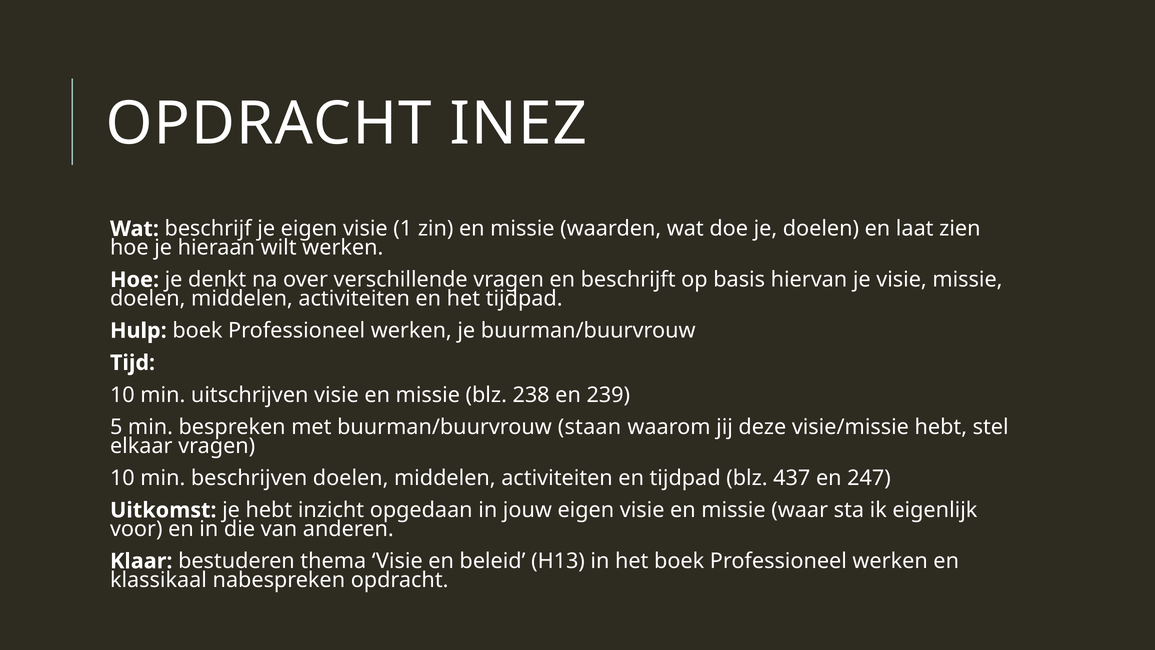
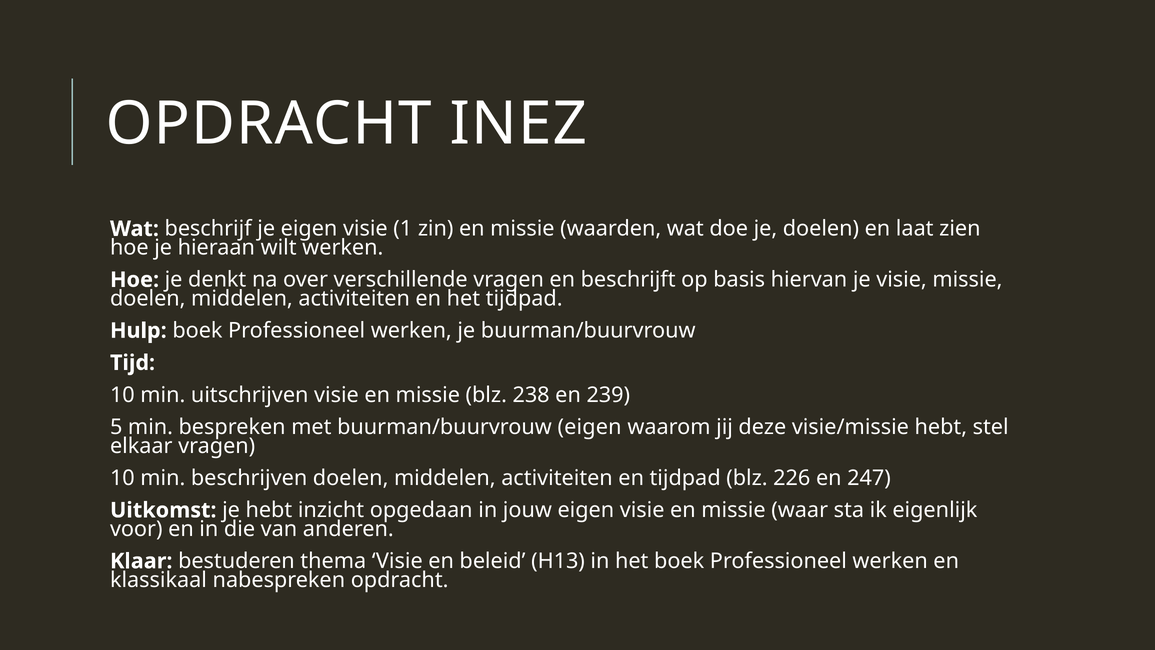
buurman/buurvrouw staan: staan -> eigen (590, 427)
437: 437 -> 226 (792, 478)
